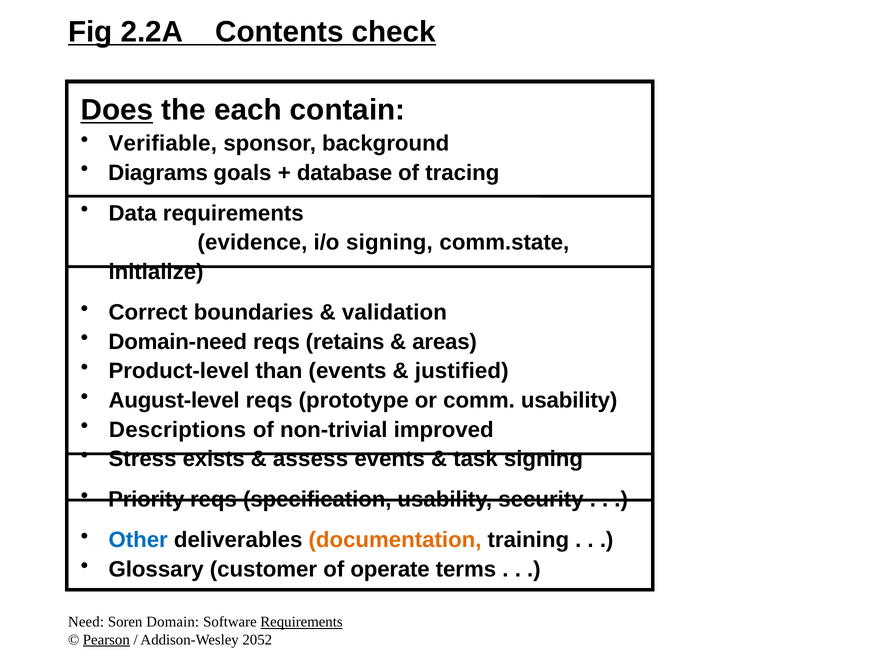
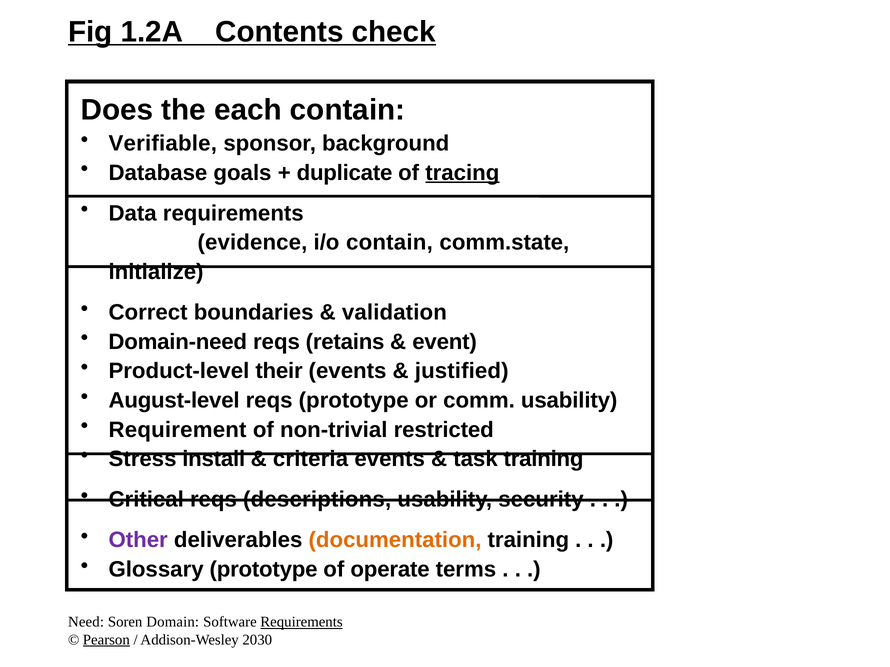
2.2A: 2.2A -> 1.2A (152, 32)
Does underline: present -> none (117, 110)
Diagrams: Diagrams -> Database (158, 173)
database: database -> duplicate (345, 173)
tracing underline: none -> present (462, 173)
i/o signing: signing -> contain (389, 243)
areas: areas -> event (445, 342)
than: than -> their (279, 371)
Descriptions: Descriptions -> Requirement (178, 430)
improved: improved -> restricted (444, 430)
exists: exists -> install (214, 459)
assess: assess -> criteria (311, 459)
task signing: signing -> training (544, 459)
Priority: Priority -> Critical (146, 500)
specification: specification -> descriptions (317, 500)
Other colour: blue -> purple (138, 540)
Glossary customer: customer -> prototype (264, 570)
2052: 2052 -> 2030 (257, 640)
